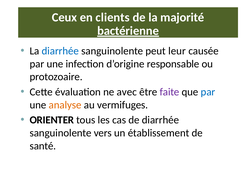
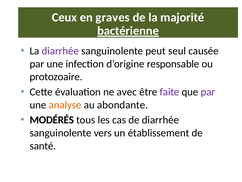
clients: clients -> graves (113, 17)
diarrhée colour: blue -> purple (60, 51)
leur: leur -> seul (177, 51)
par colour: blue -> purple (208, 92)
vermifuges: vermifuges -> abondante (123, 105)
ORIENTER: ORIENTER -> MODÉRÉS (52, 120)
